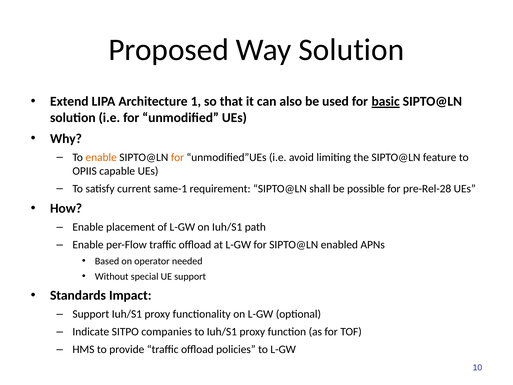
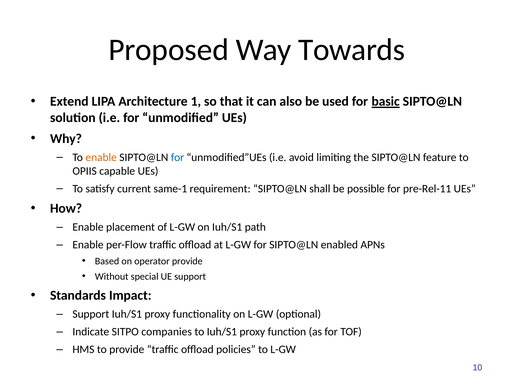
Way Solution: Solution -> Towards (352, 50)
for colour: orange -> blue (177, 157)
pre-Rel-28: pre-Rel-28 -> pre-Rel-11 (427, 189)
operator needed: needed -> provide (187, 261)
